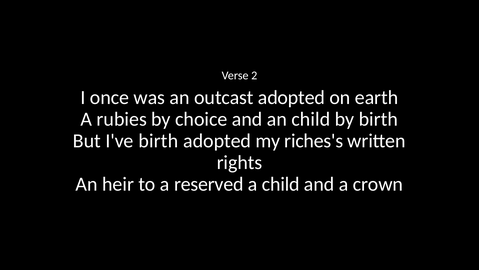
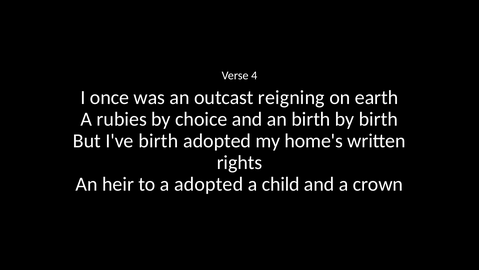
2: 2 -> 4 (254, 75)
outcast adopted: adopted -> reigning (291, 98)
an child: child -> birth (311, 119)
riches's: riches's -> home's (314, 141)
a reserved: reserved -> adopted (209, 184)
